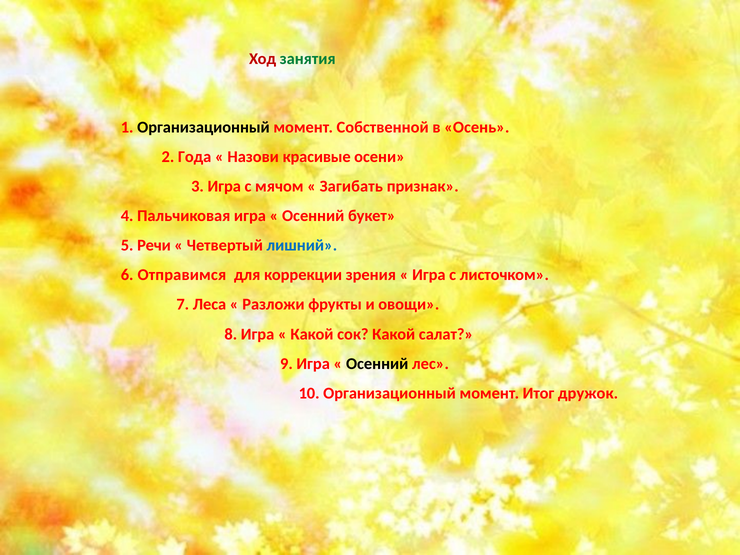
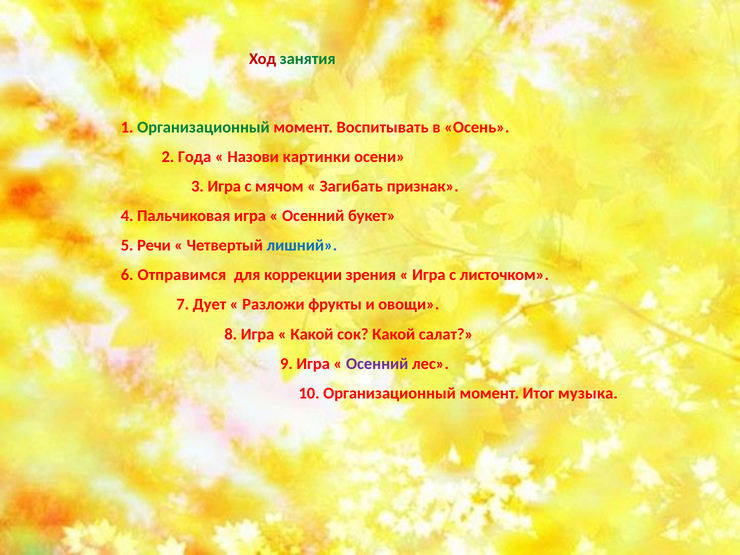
Организационный colour: black -> green (203, 127)
Собственной: Собственной -> Воспитывать (383, 127)
красивые: красивые -> картинки (316, 157)
Леса: Леса -> Дует (209, 305)
Осенний colour: black -> purple (377, 364)
дружок: дружок -> музыка (588, 393)
